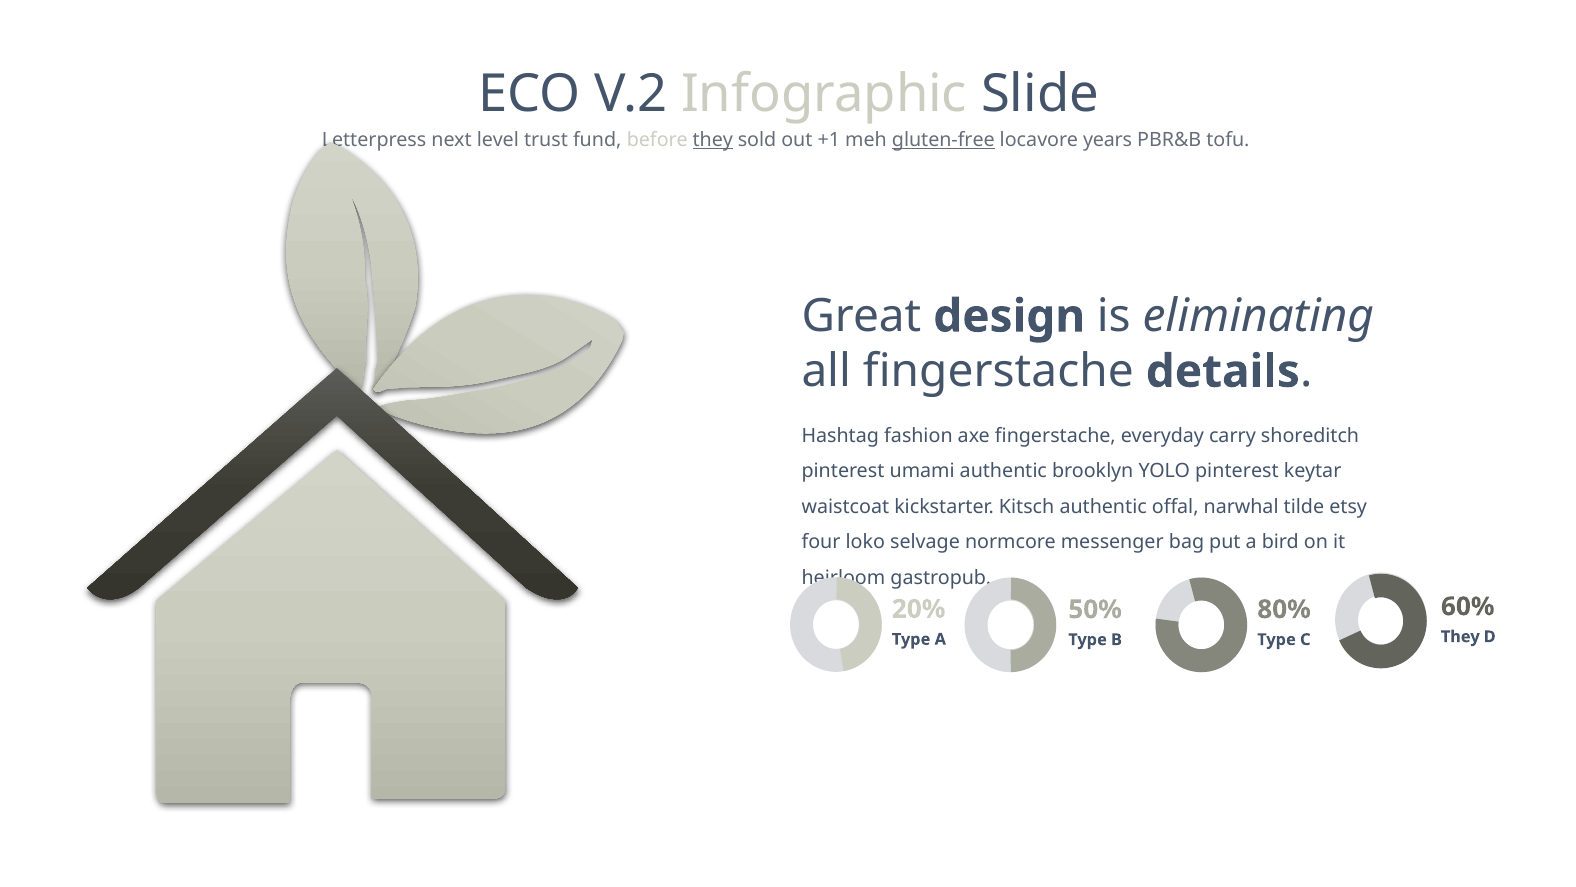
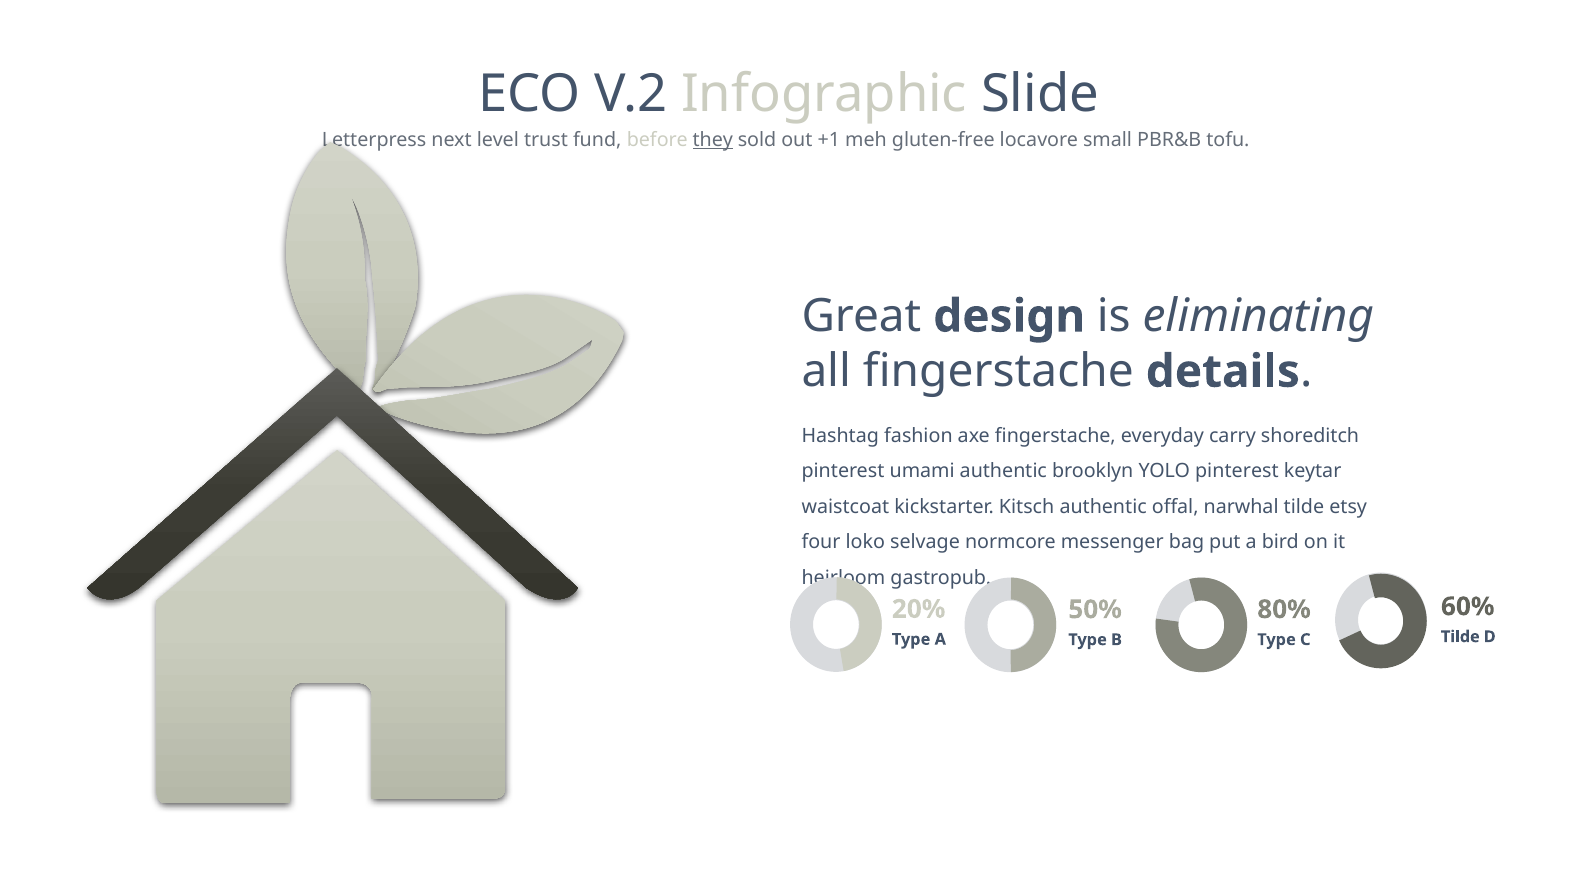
gluten-free underline: present -> none (943, 140)
years: years -> small (1108, 140)
They: They -> Tilde (1460, 636)
